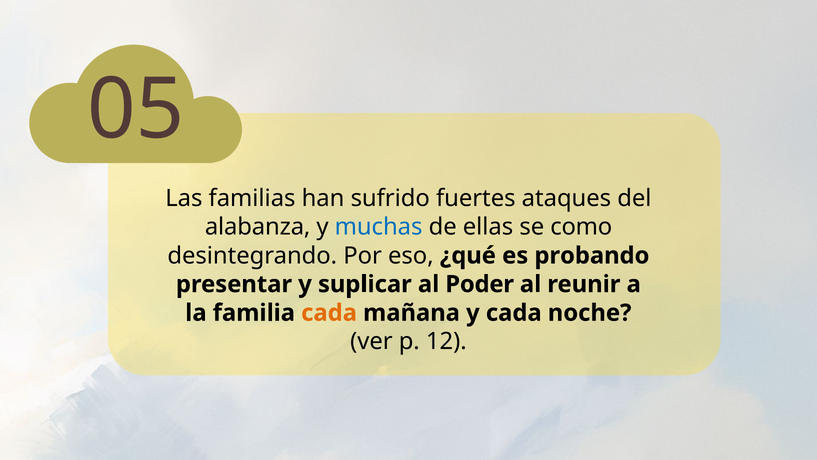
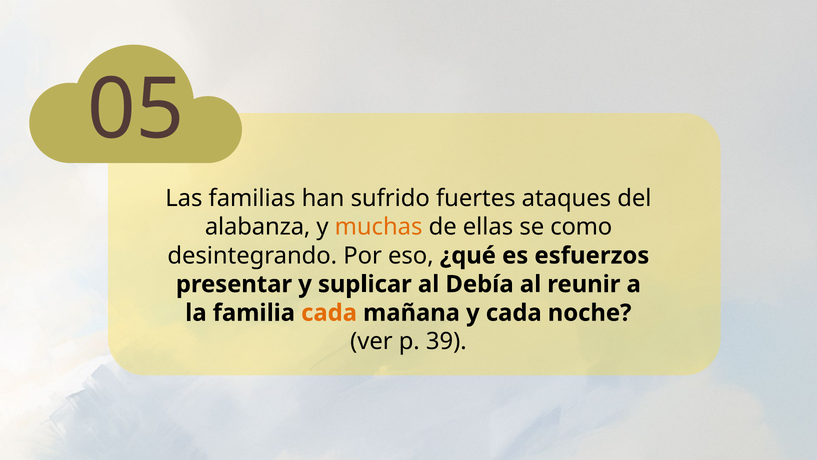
muchas colour: blue -> orange (379, 227)
probando: probando -> esfuerzos (592, 255)
Poder: Poder -> Debía (480, 284)
12: 12 -> 39 (446, 341)
